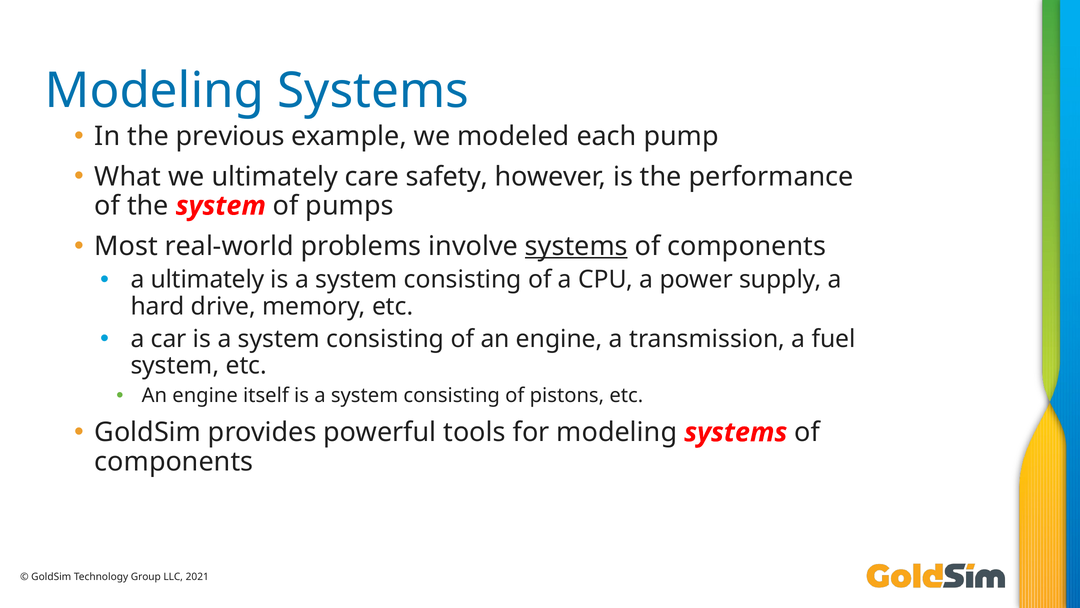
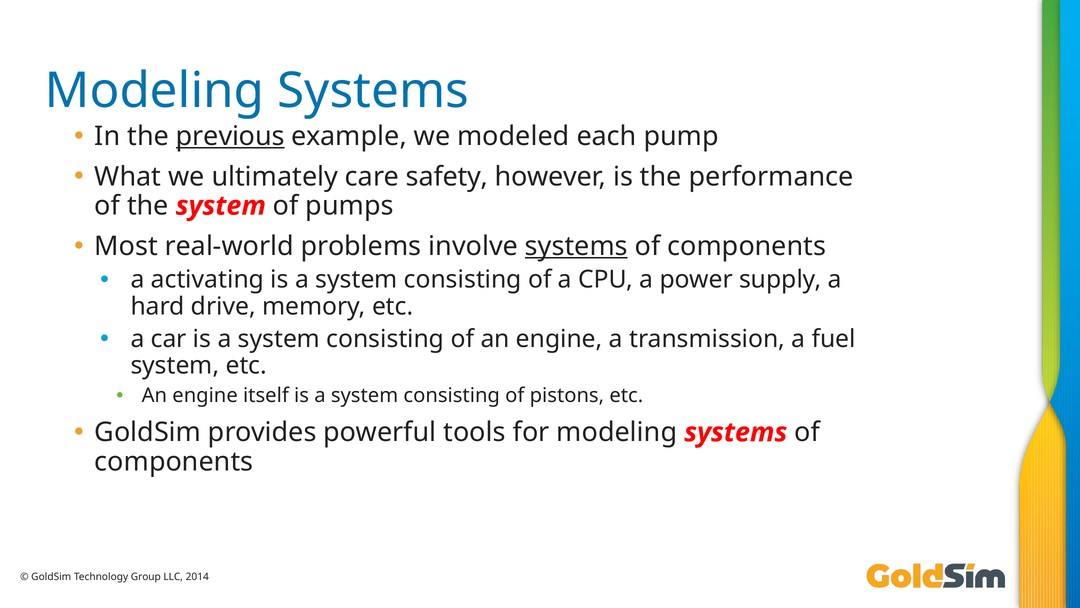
previous underline: none -> present (230, 136)
a ultimately: ultimately -> activating (207, 280)
2021: 2021 -> 2014 (197, 576)
